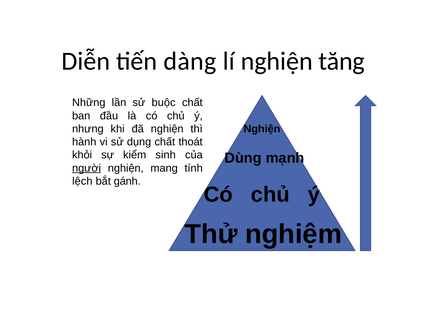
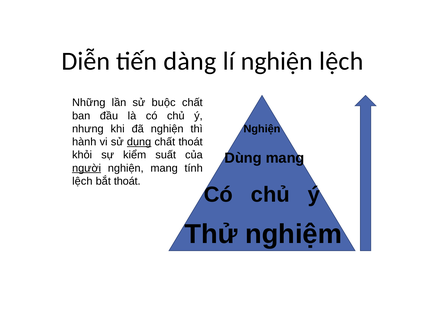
nghiện tăng: tăng -> lệch (341, 61)
dụng underline: none -> present (139, 142)
sinh: sinh -> suất (166, 155)
Dùng mạnh: mạnh -> mang (285, 158)
bắt gánh: gánh -> thoát (127, 181)
